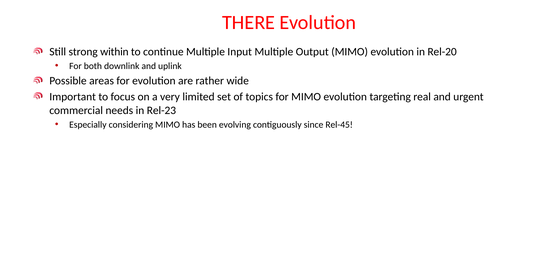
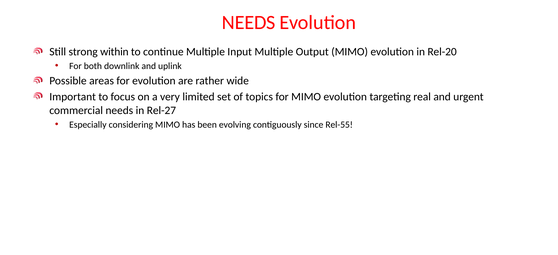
THERE: THERE -> NEEDS (249, 23)
Rel-23: Rel-23 -> Rel-27 (161, 110)
Rel-45: Rel-45 -> Rel-55 (339, 125)
